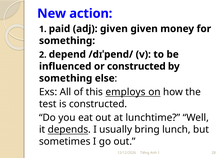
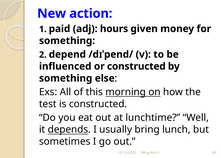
adj given: given -> hours (114, 29)
employs: employs -> morning (126, 92)
